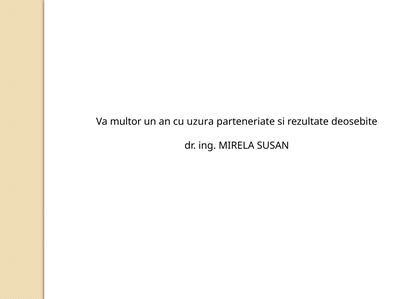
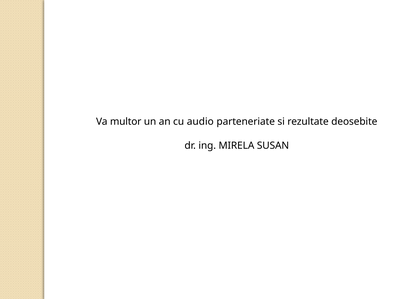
uzura: uzura -> audio (200, 122)
